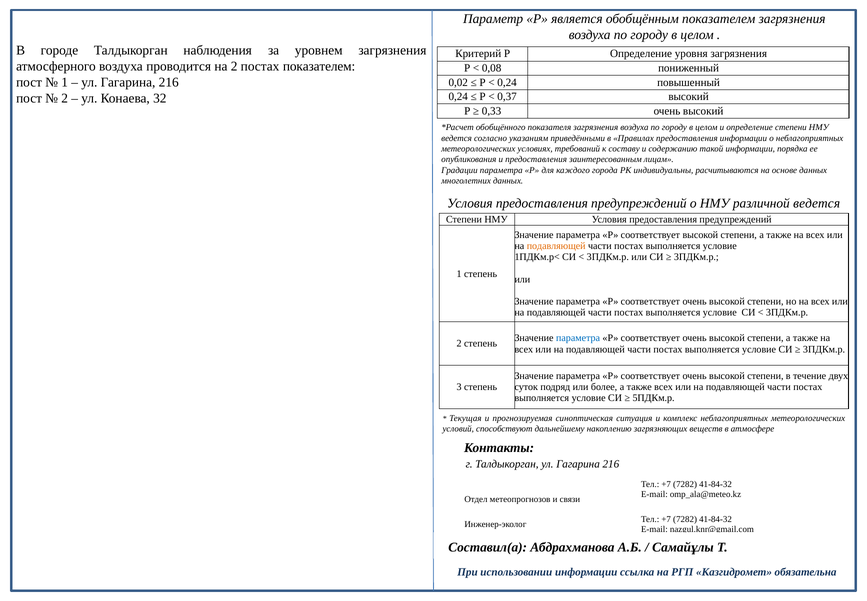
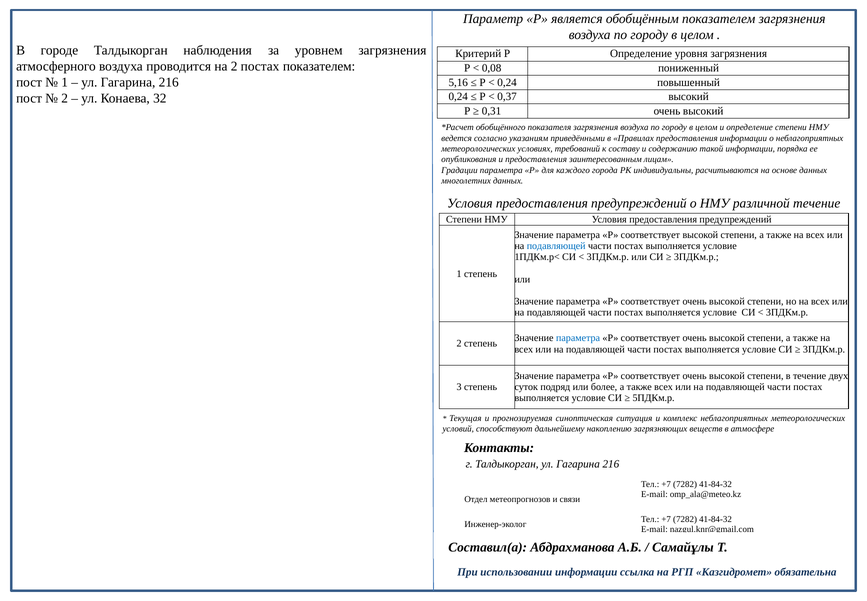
0,02: 0,02 -> 5,16 (458, 82)
0,33: 0,33 -> 0,31 (492, 111)
различной ведется: ведется -> течение (817, 203)
подавляющей colour: orange -> blue (556, 246)
